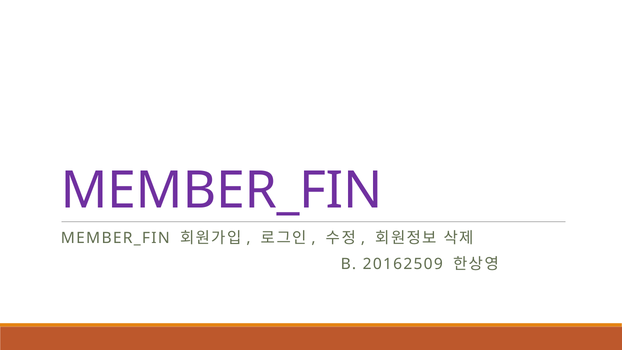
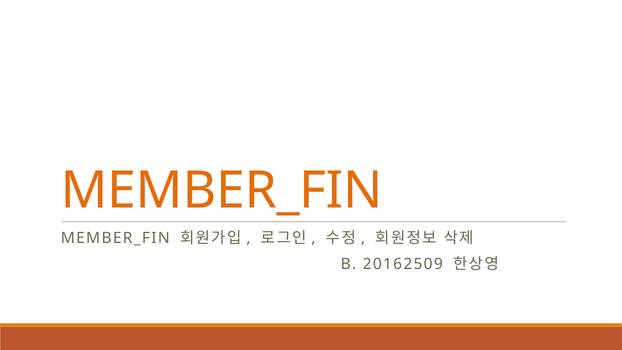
MEMBER_FIN colour: purple -> orange (222, 191)
